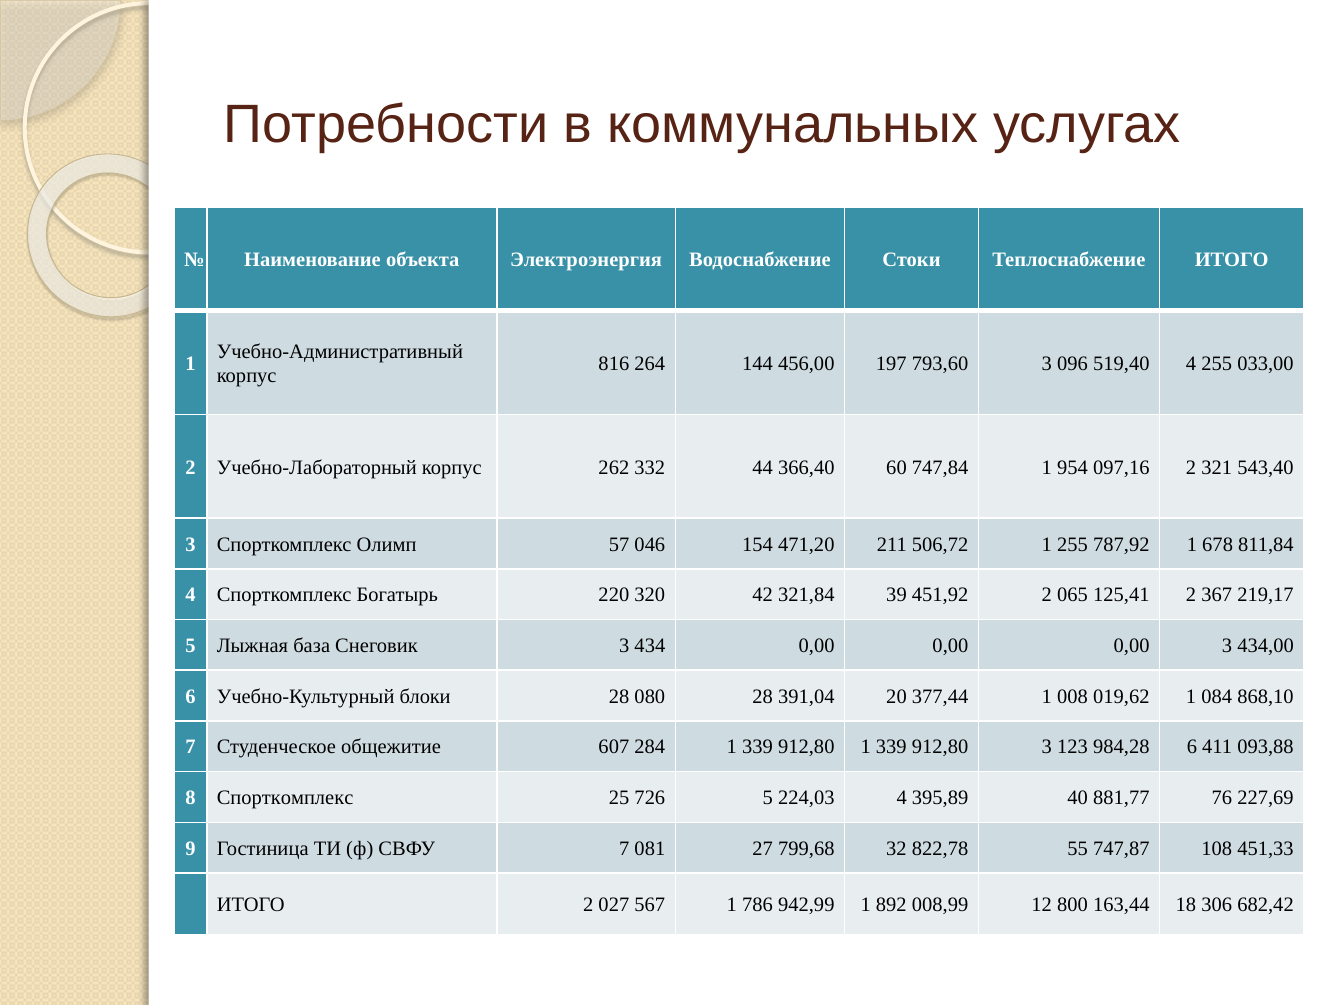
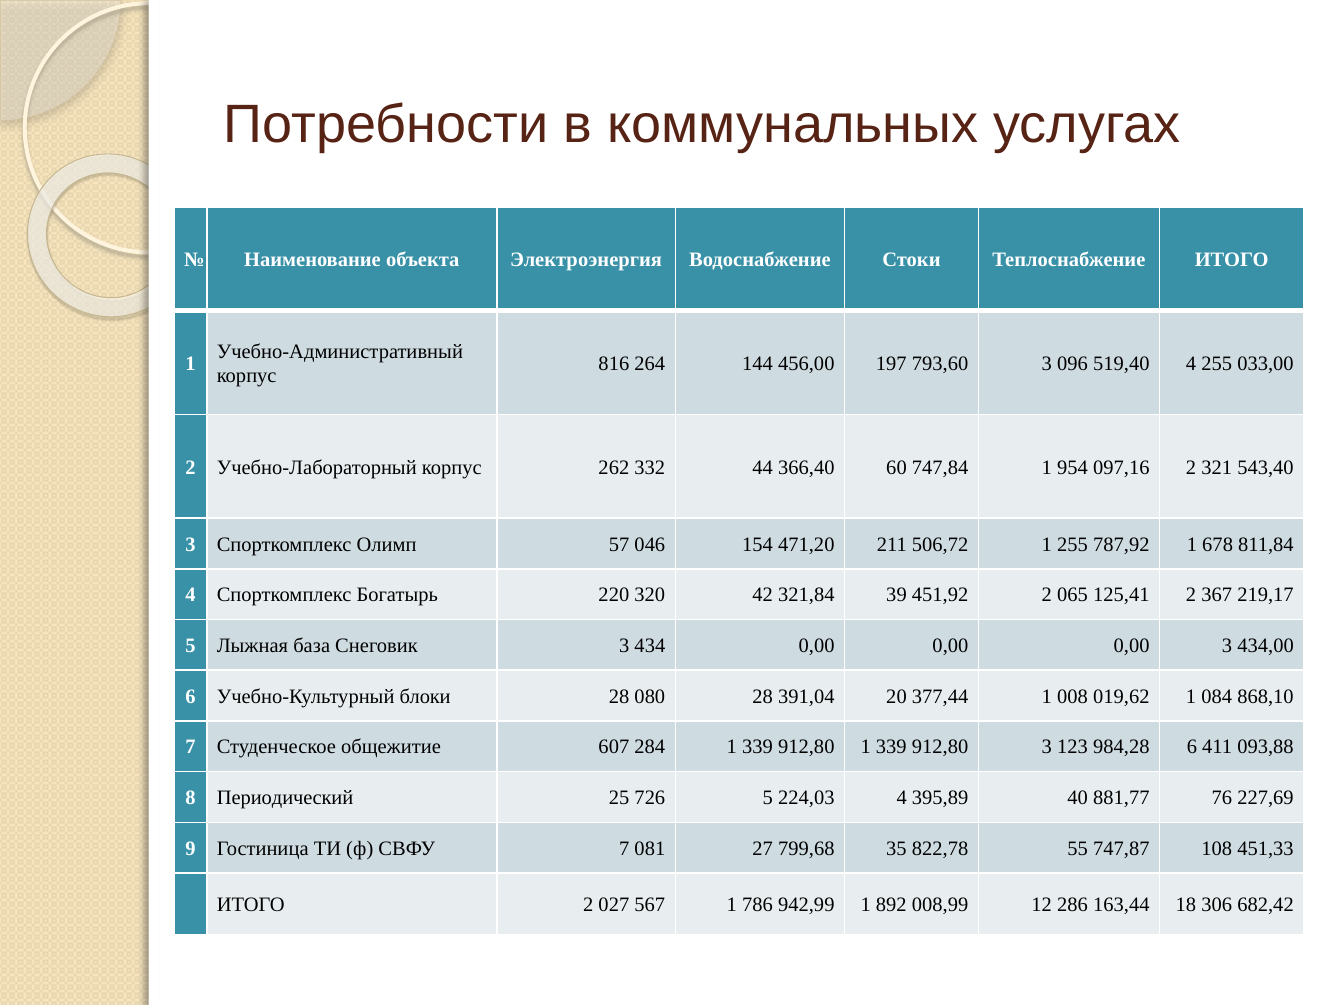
8 Спорткомплекс: Спорткомплекс -> Периодический (285, 799)
32: 32 -> 35 (896, 849)
800: 800 -> 286 (1073, 906)
